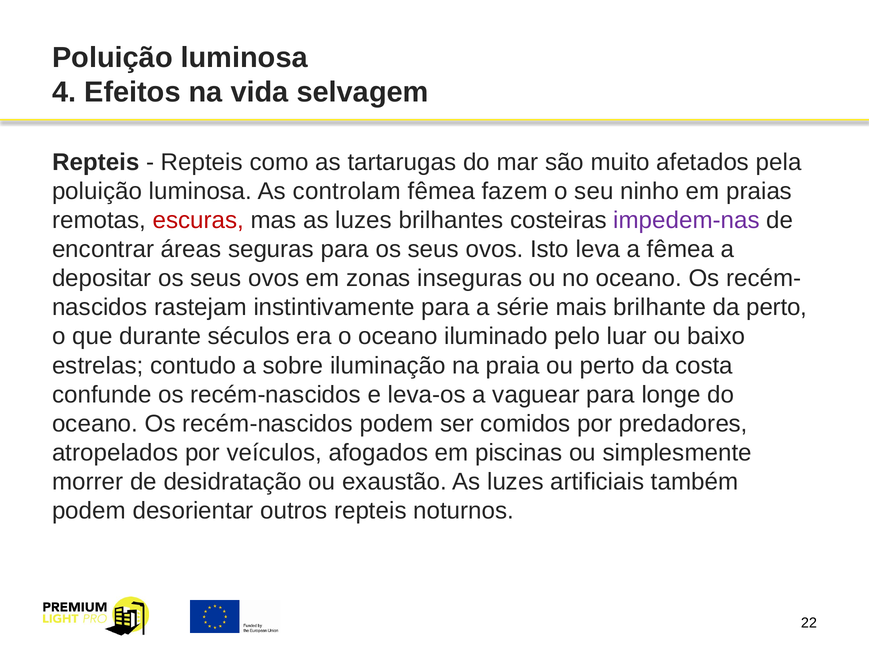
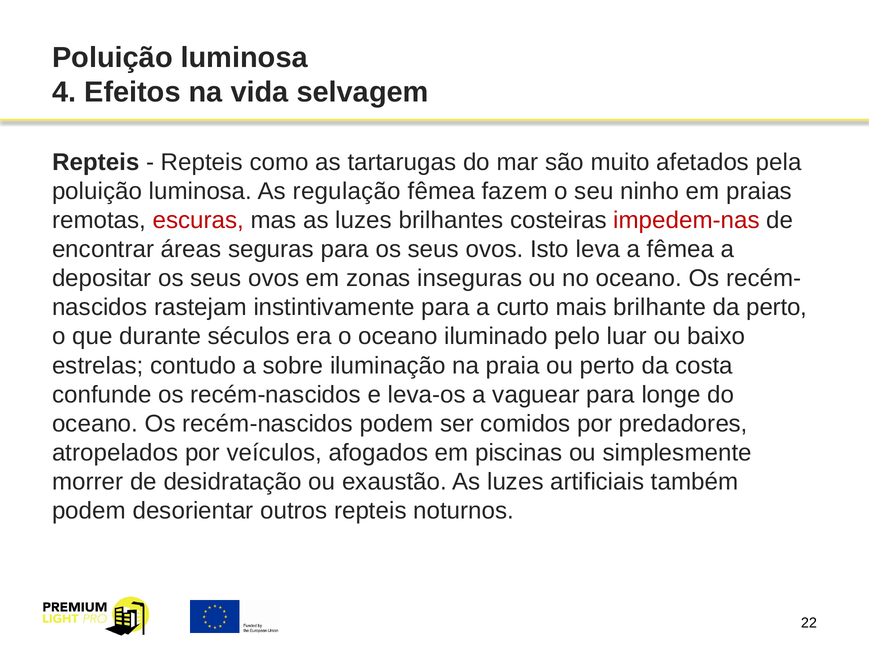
controlam: controlam -> regulação (347, 191)
impedem-nas colour: purple -> red (687, 220)
série: série -> curto (523, 307)
